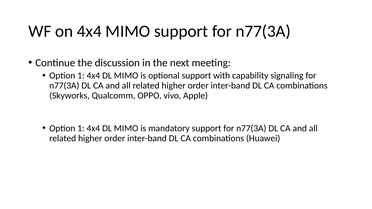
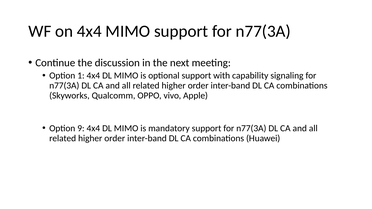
1: 1 -> 9 (81, 128)
